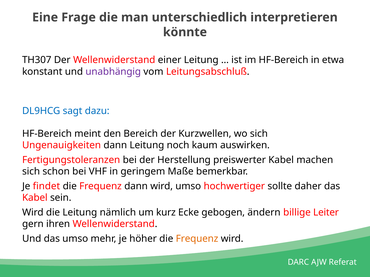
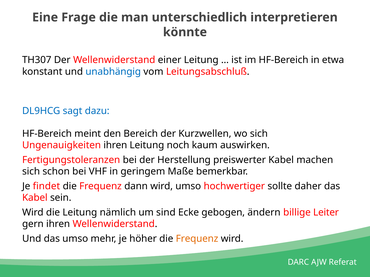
unabhängig colour: purple -> blue (113, 72)
Ungenauigkeiten dann: dann -> ihren (115, 145)
kurz: kurz -> sind (166, 213)
